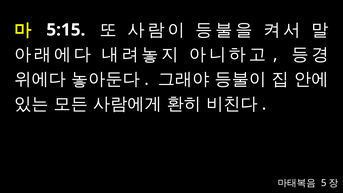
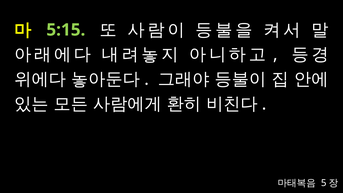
5:15 colour: white -> light green (66, 30)
